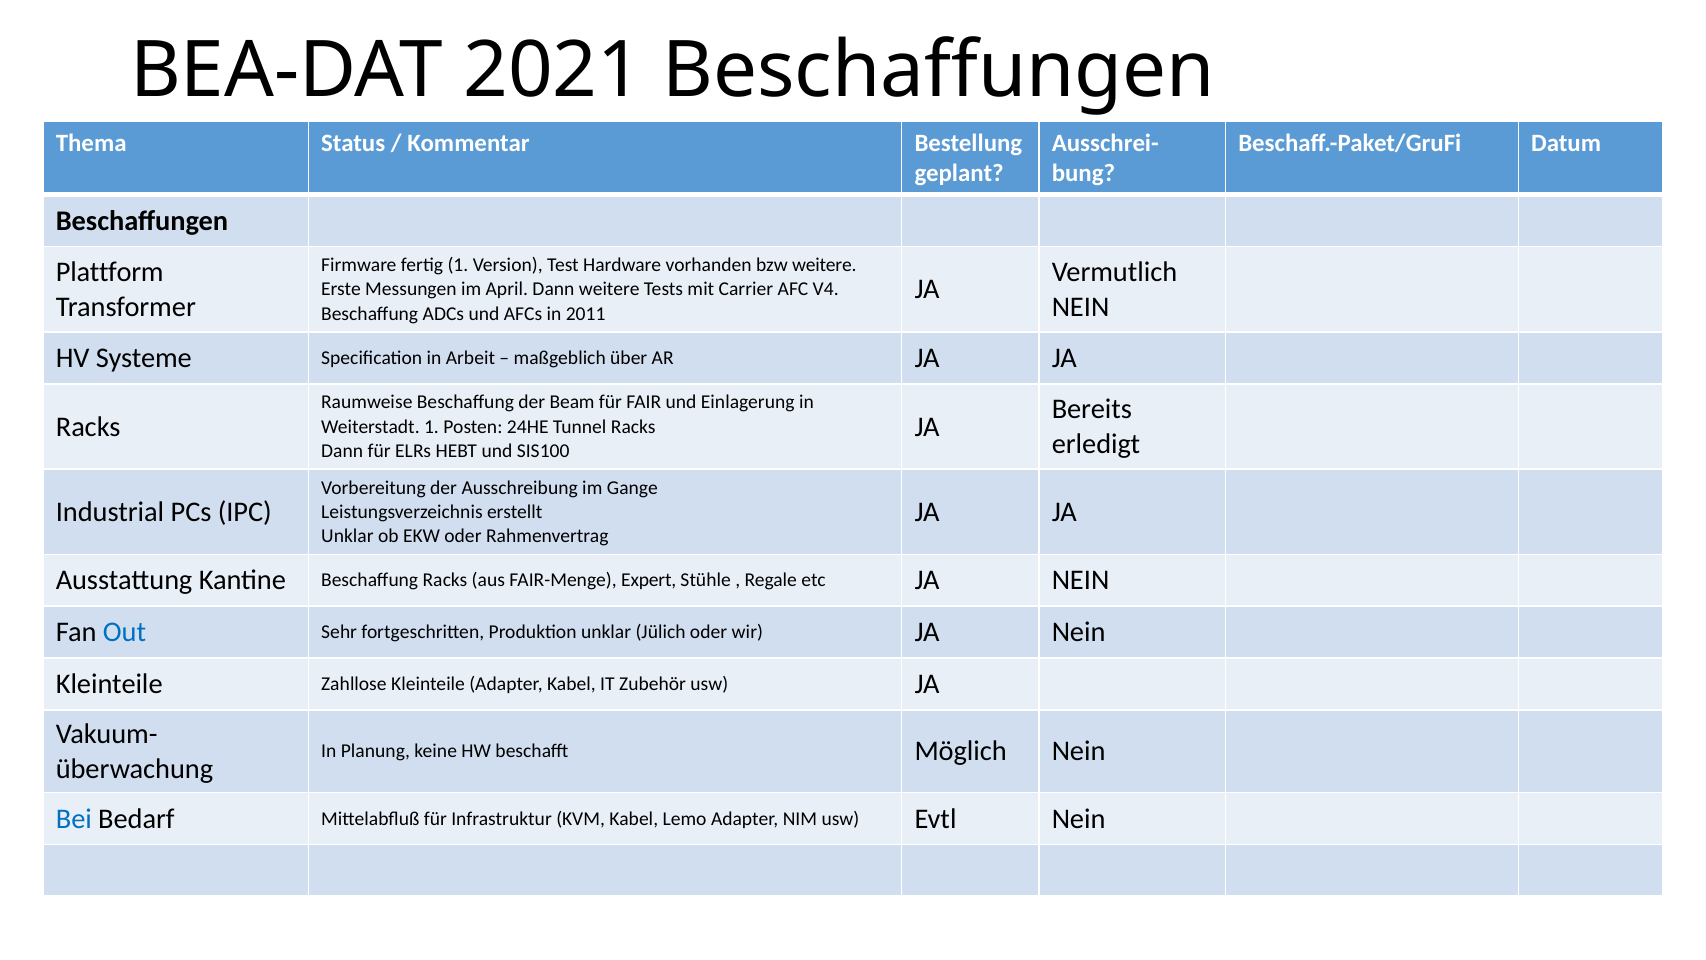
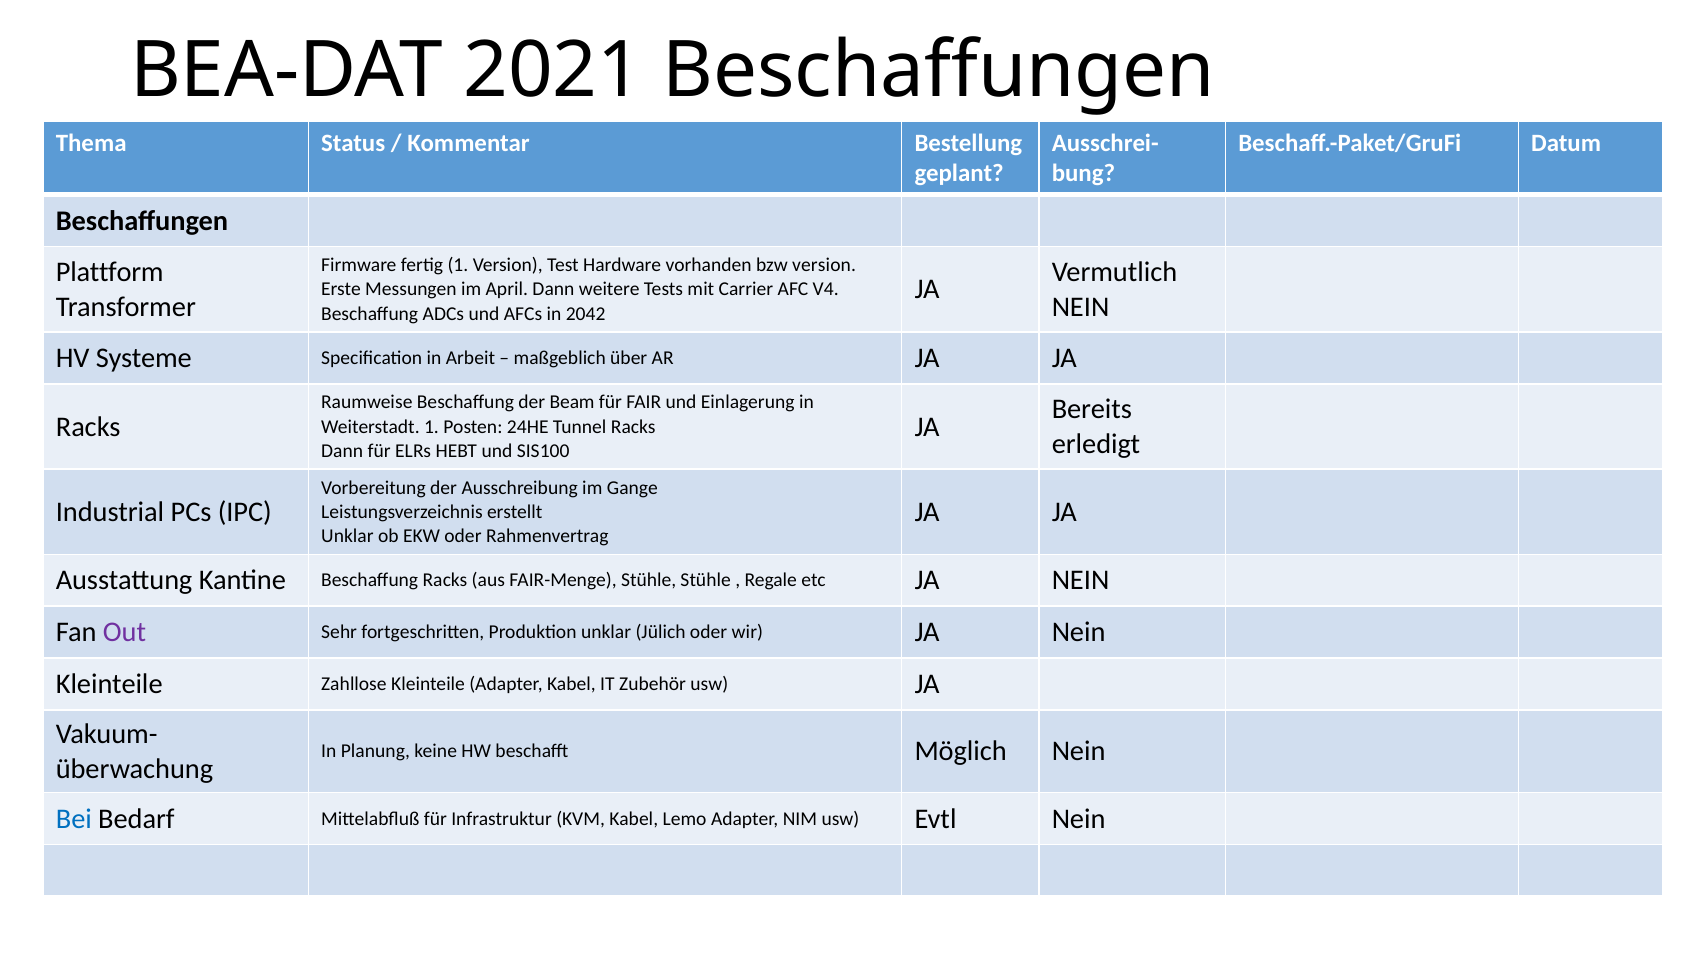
bzw weitere: weitere -> version (824, 265)
2011: 2011 -> 2042 (586, 313)
FAIR-Menge Expert: Expert -> Stühle (649, 580)
Out colour: blue -> purple (125, 632)
